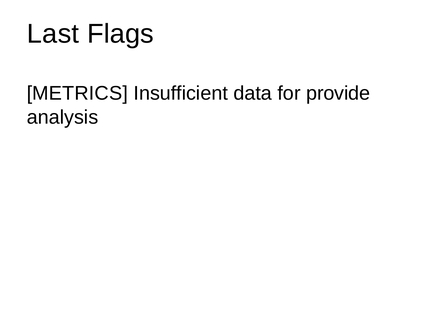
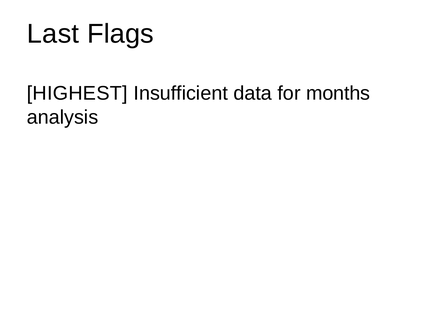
METRICS: METRICS -> HIGHEST (77, 94)
provide: provide -> months (338, 94)
